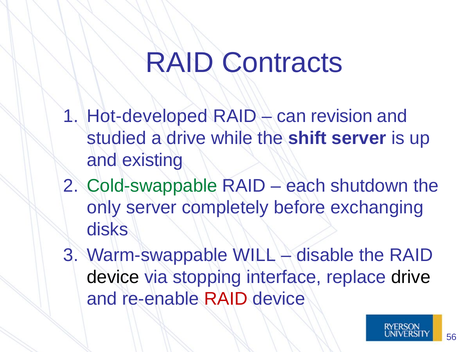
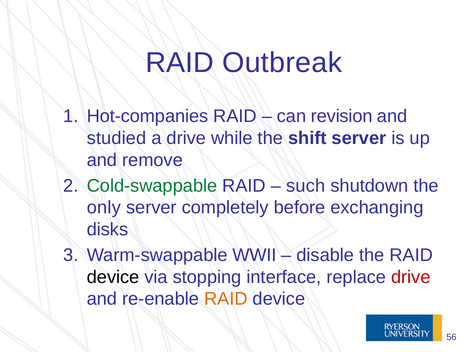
Contracts: Contracts -> Outbreak (282, 63)
Hot-developed: Hot-developed -> Hot-companies (148, 116)
existing: existing -> remove (153, 160)
each: each -> such (306, 186)
WILL: WILL -> WWII (255, 255)
drive colour: black -> red (411, 277)
RAID colour: red -> orange (226, 299)
